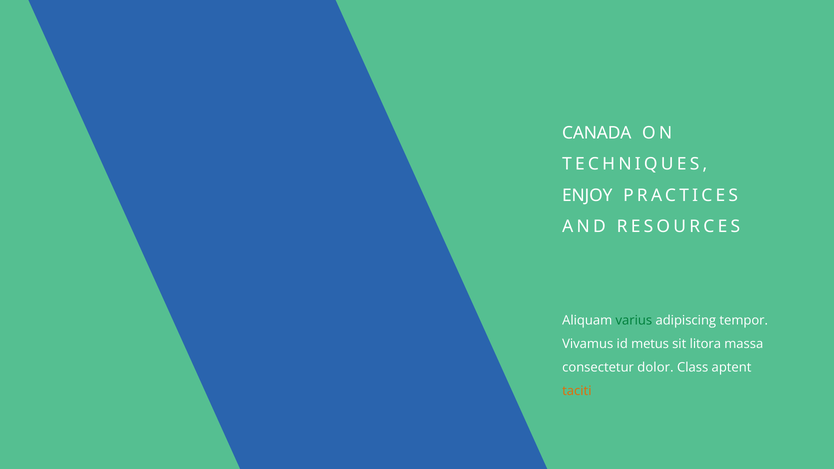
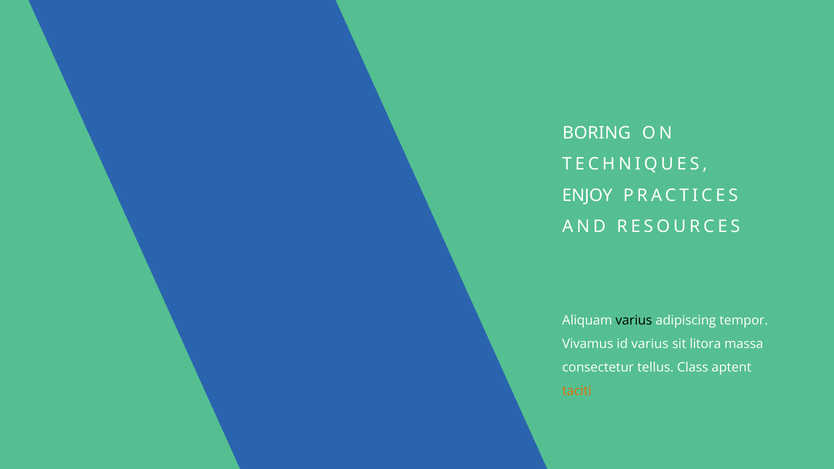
CANADA: CANADA -> BORING (597, 133)
varius colour: green -> black (634, 321)
id metus: metus -> varius (650, 344)
dolor: dolor -> tellus (656, 368)
